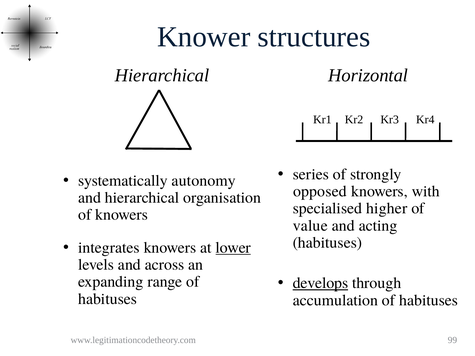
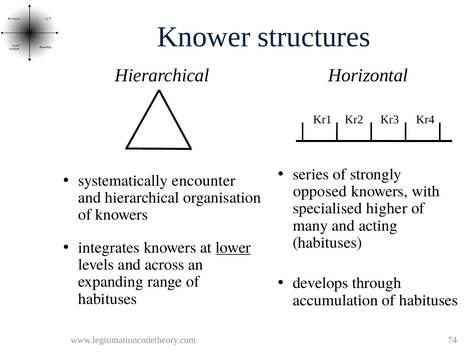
autonomy: autonomy -> encounter (204, 181)
value: value -> many (310, 226)
develops underline: present -> none (320, 283)
99: 99 -> 74 (452, 340)
